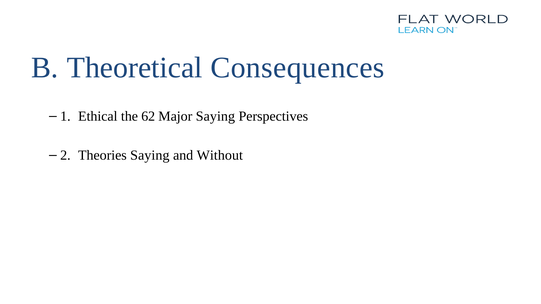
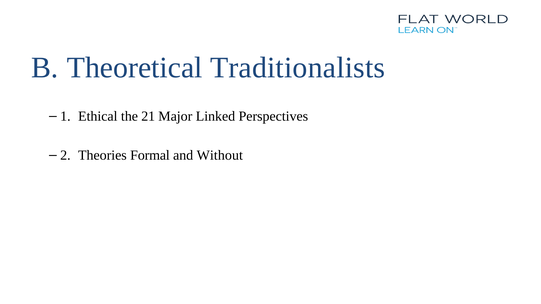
Consequences: Consequences -> Traditionalists (298, 68)
62: 62 -> 21 (148, 117)
Major Saying: Saying -> Linked (215, 117)
Theories Saying: Saying -> Formal (150, 155)
